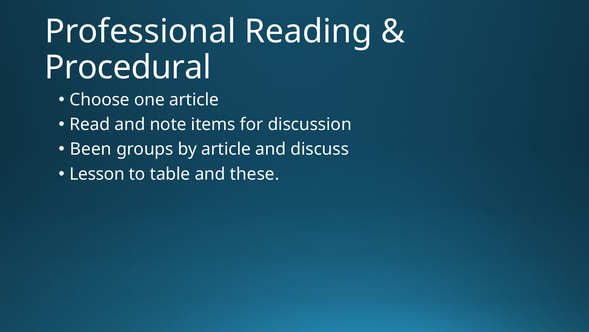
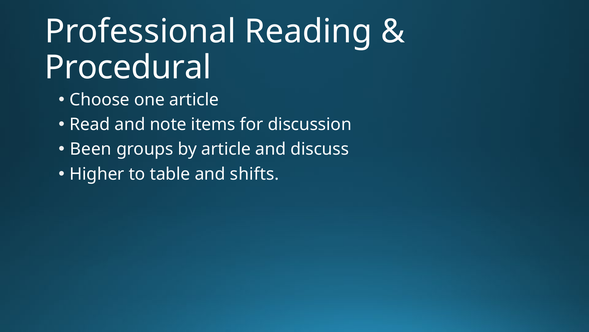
Lesson: Lesson -> Higher (97, 174)
these: these -> shifts (255, 174)
